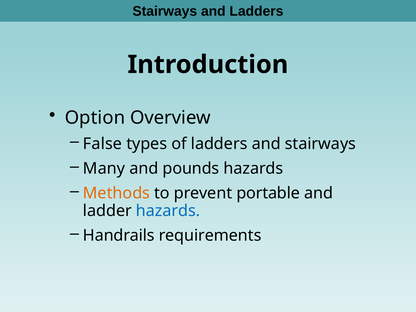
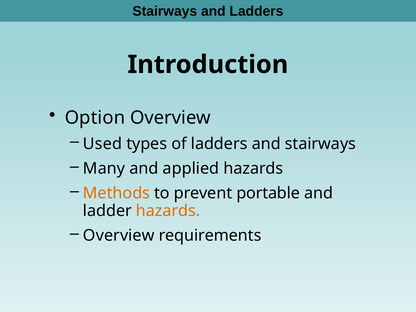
False: False -> Used (102, 144)
pounds: pounds -> applied (191, 168)
hazards colour: blue -> orange (168, 211)
Handrails: Handrails -> Overview (119, 235)
